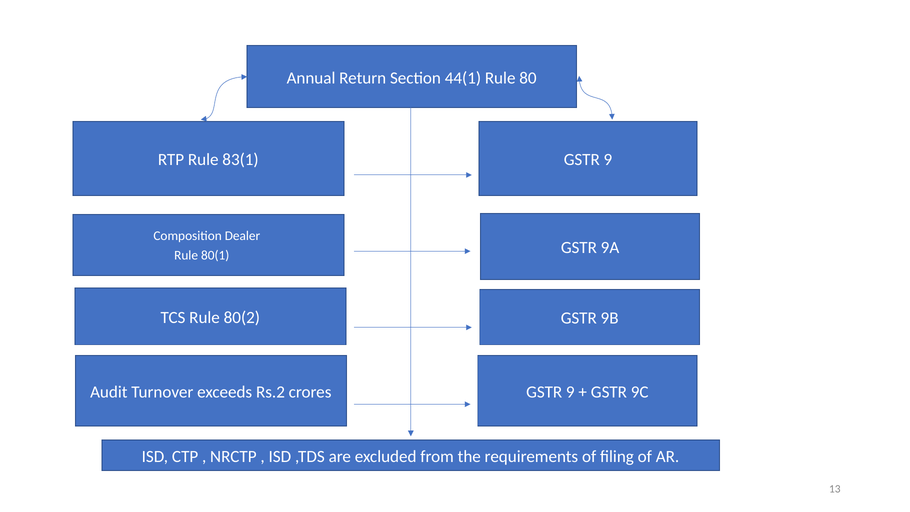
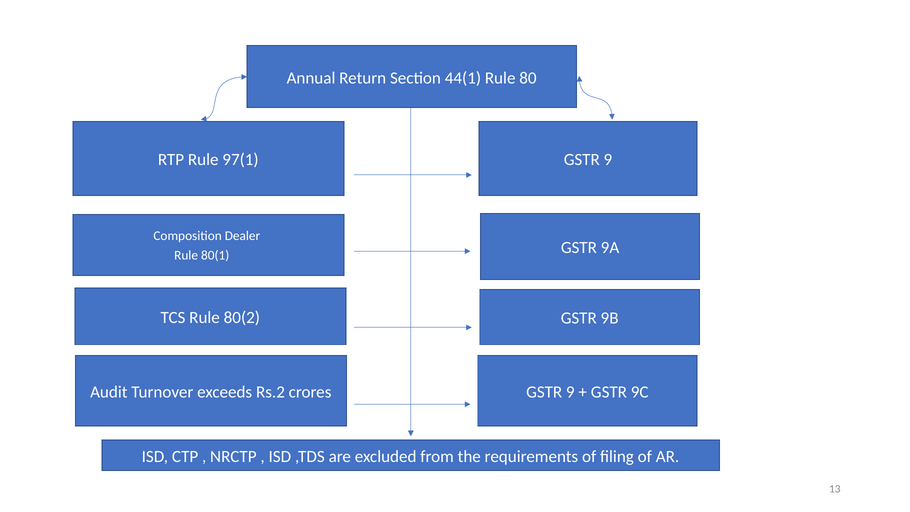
83(1: 83(1 -> 97(1 (241, 160)
